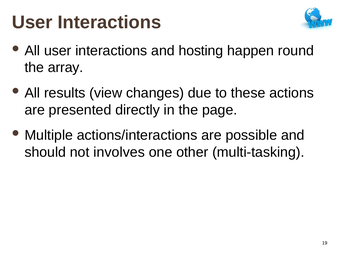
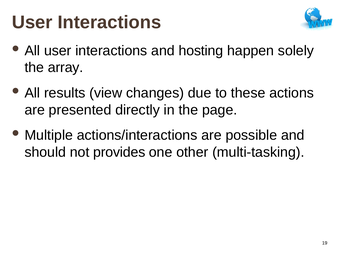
round: round -> solely (296, 51)
involves: involves -> provides (119, 152)
